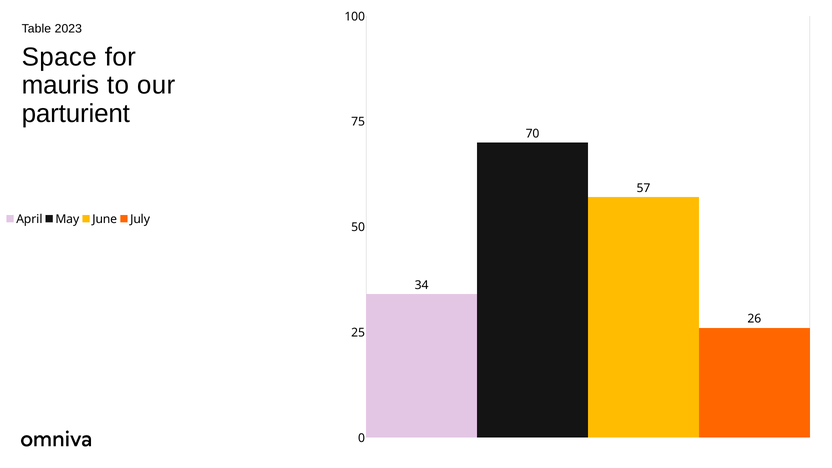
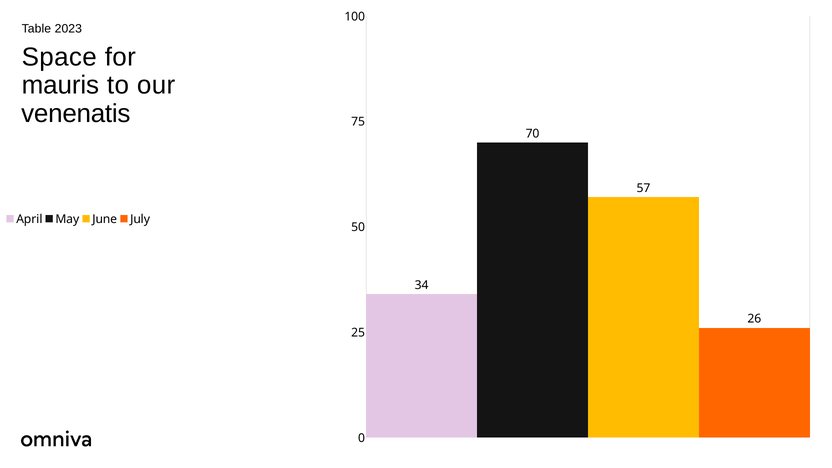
parturient: parturient -> venenatis (76, 113)
